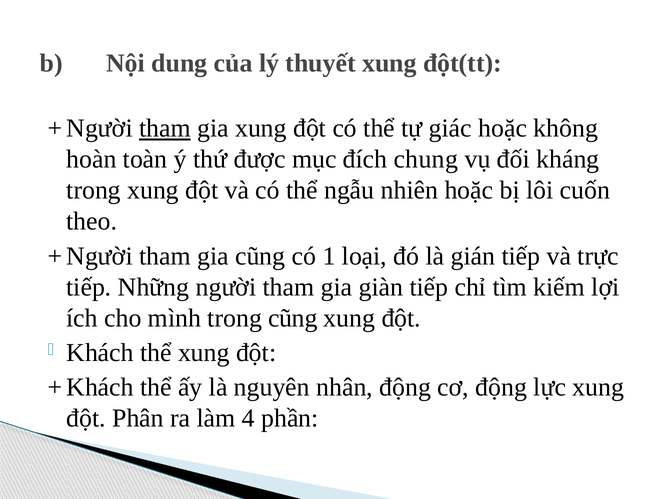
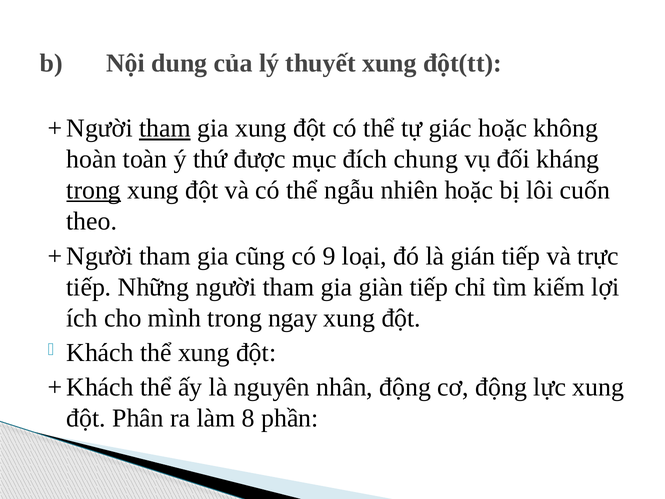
trong underline: none -> present (94, 190)
1: 1 -> 9 (329, 256)
trong cũng: cũng -> ngay (293, 318)
4: 4 -> 8 (248, 418)
